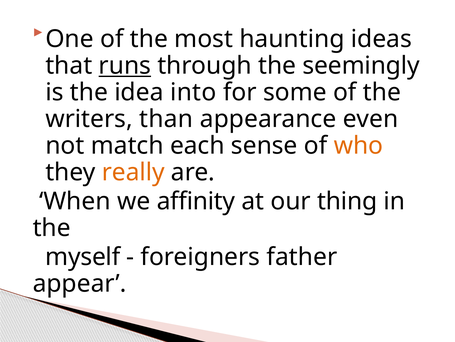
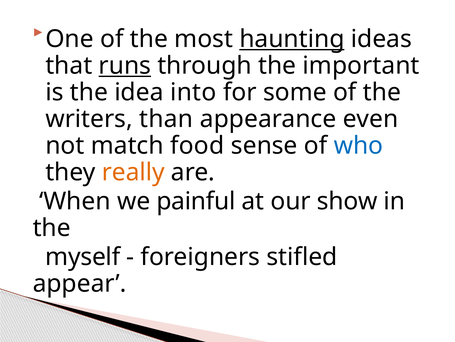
haunting underline: none -> present (292, 39)
seemingly: seemingly -> important (361, 66)
each: each -> food (197, 145)
who colour: orange -> blue (358, 145)
affinity: affinity -> painful (196, 201)
thing: thing -> show (347, 201)
father: father -> stifled (302, 256)
